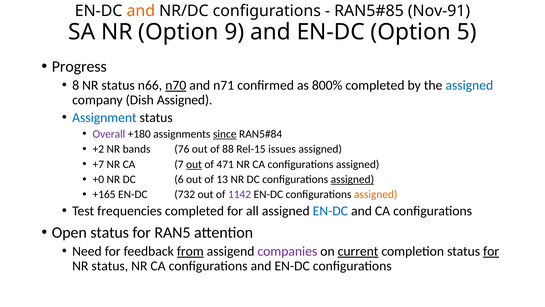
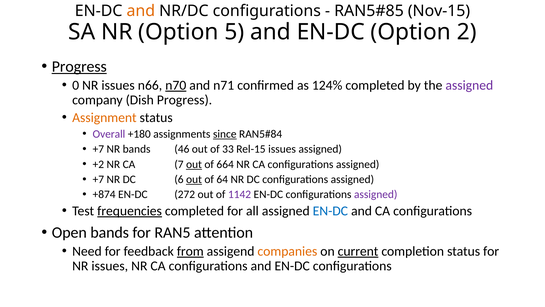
Nov-91: Nov-91 -> Nov-15 (439, 11)
9: 9 -> 5 (234, 32)
5: 5 -> 2 (467, 32)
Progress underline: none -> present (79, 66)
8: 8 -> 0 (76, 85)
status: status -> issues (118, 85)
800%: 800% -> 124% (327, 85)
assigned colour: blue -> purple (469, 85)
Dish Assigned: Assigned -> Progress (185, 100)
Assignment colour: blue -> orange (104, 117)
+2: +2 -> +7 (98, 149)
76: 76 -> 46 (182, 149)
88: 88 -> 33 (228, 149)
+7: +7 -> +2 (98, 164)
471: 471 -> 664 (225, 164)
+0: +0 -> +7 (98, 179)
out underline: none -> present (194, 179)
13: 13 -> 64 (222, 179)
assigned underline: present -> none (352, 179)
+165: +165 -> +874 (104, 194)
732: 732 -> 272 (185, 194)
assigned colour: orange -> purple (376, 194)
frequencies underline: none -> present (130, 211)
Open status: status -> bands (110, 232)
companies colour: purple -> orange (287, 251)
for underline: present -> none (491, 251)
status: status -> issues (110, 266)
